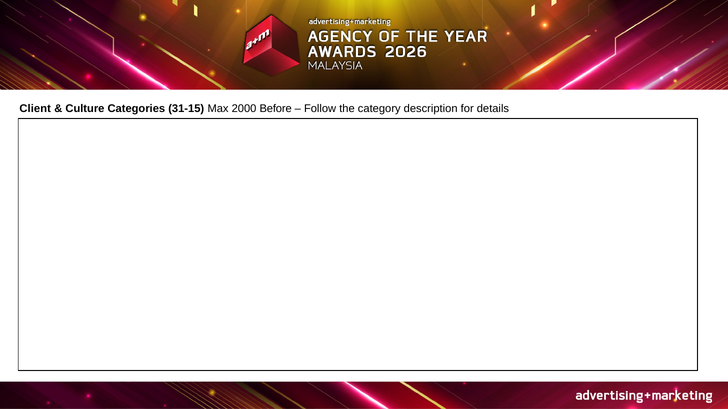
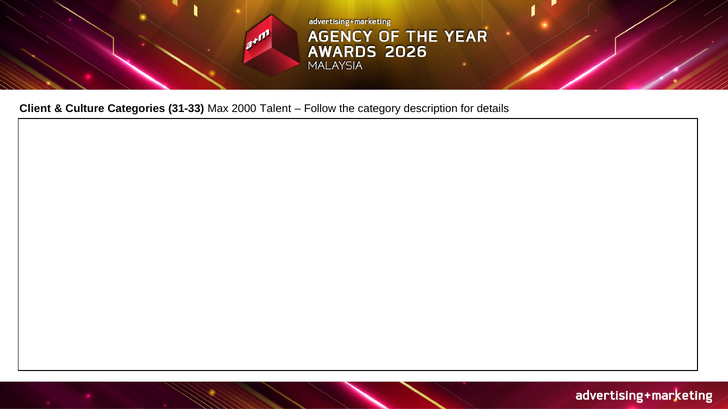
31-15: 31-15 -> 31-33 (186, 109)
Before: Before -> Talent (275, 109)
